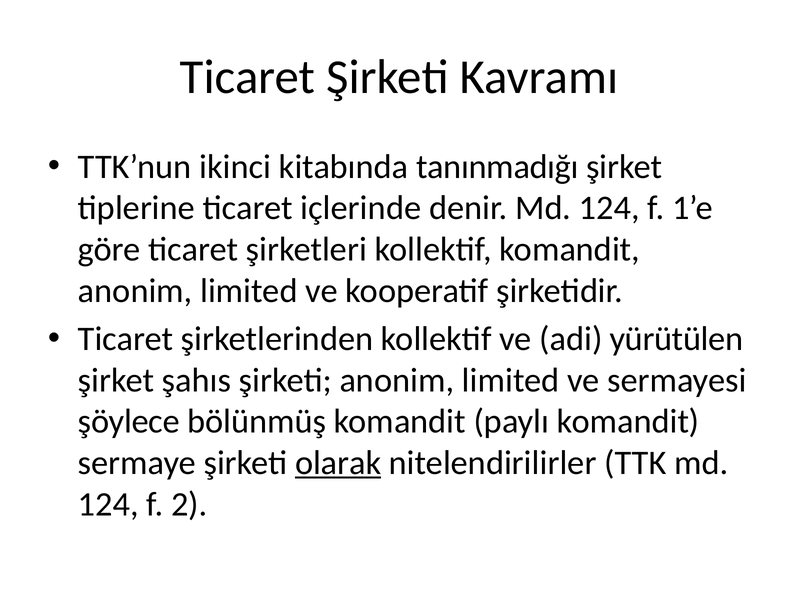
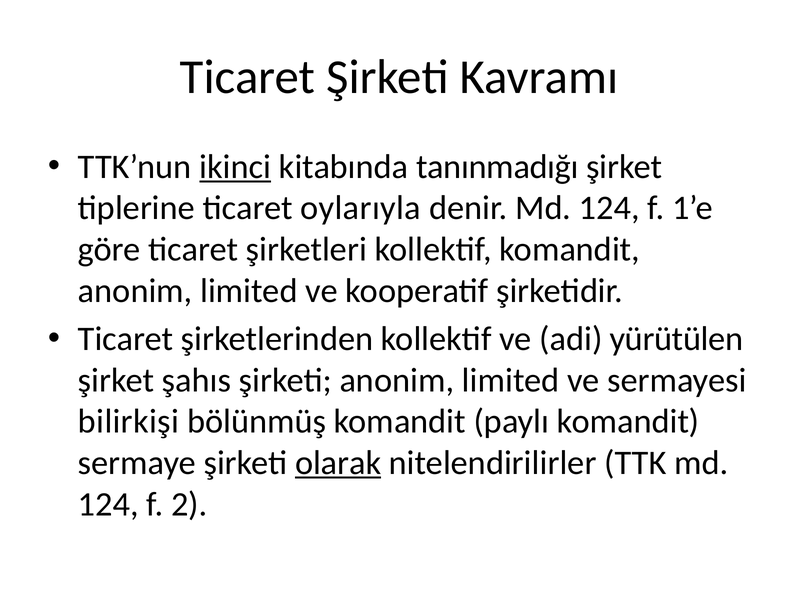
ikinci underline: none -> present (235, 167)
içlerinde: içlerinde -> oylarıyla (361, 208)
şöylece: şöylece -> bilirkişi (128, 422)
